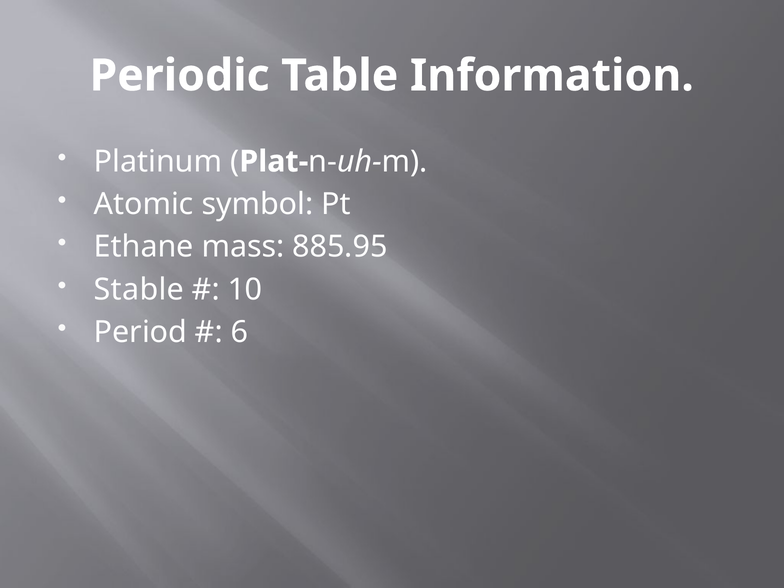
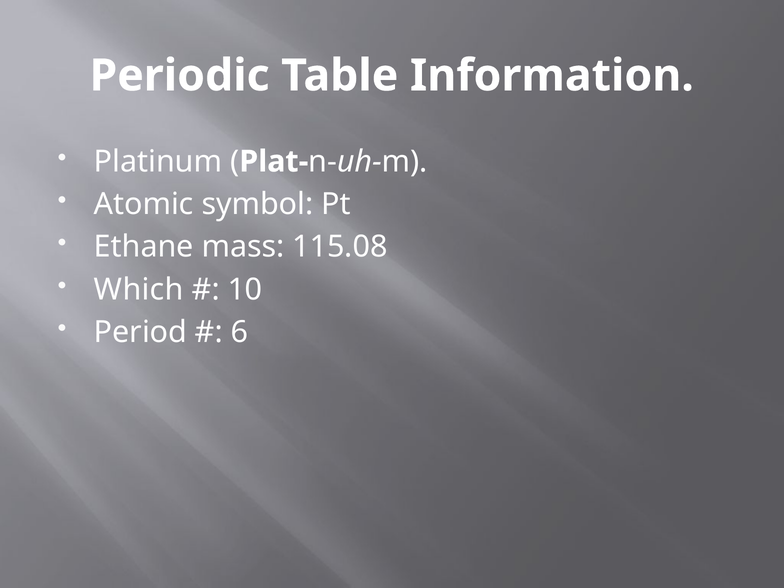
885.95: 885.95 -> 115.08 (340, 247)
Stable: Stable -> Which (139, 290)
